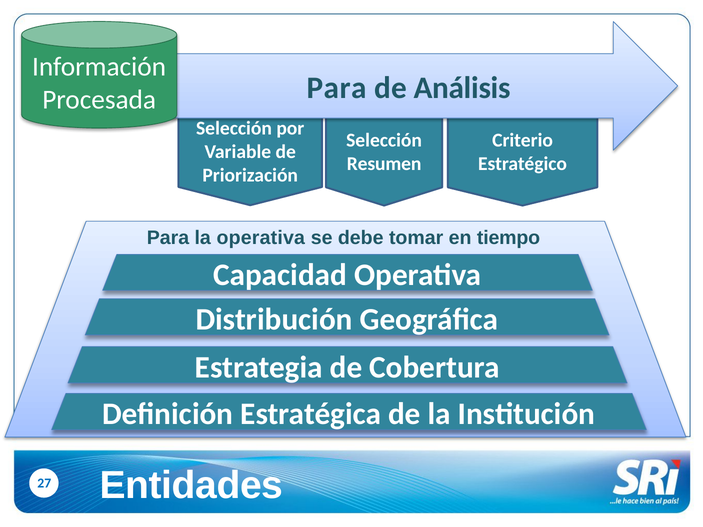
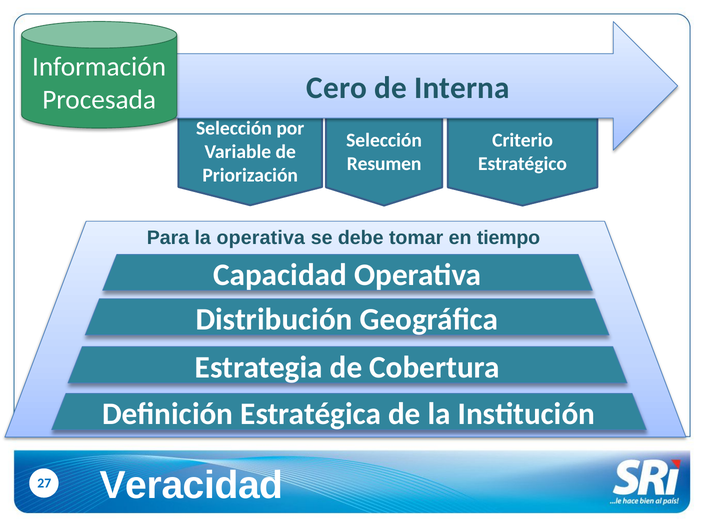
Para: Para -> Cero (337, 88)
Análisis: Análisis -> Interna (462, 88)
Entidades: Entidades -> Veracidad (191, 485)
